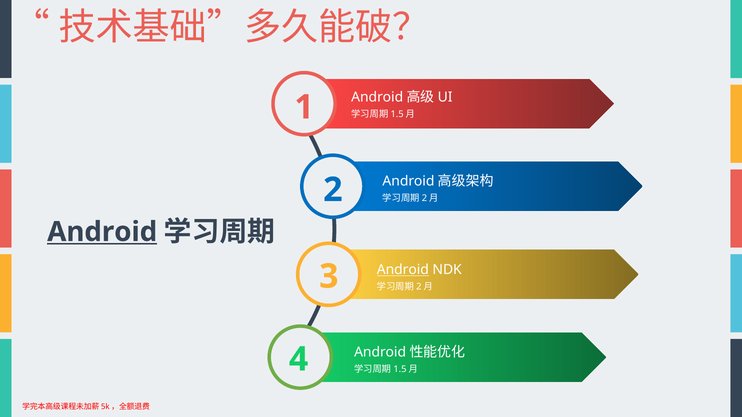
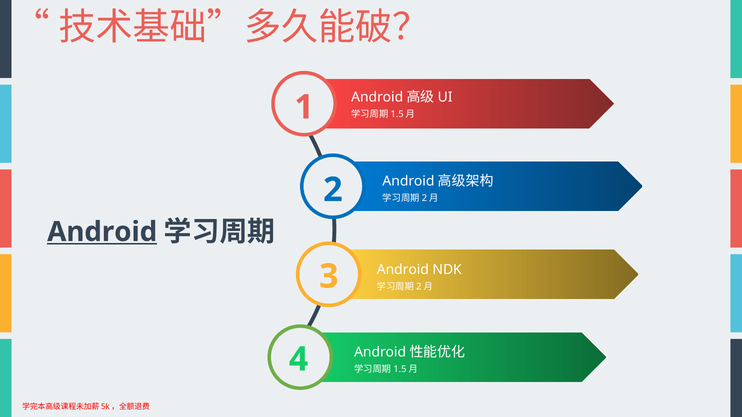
Android underline: present -> none (403, 270)
